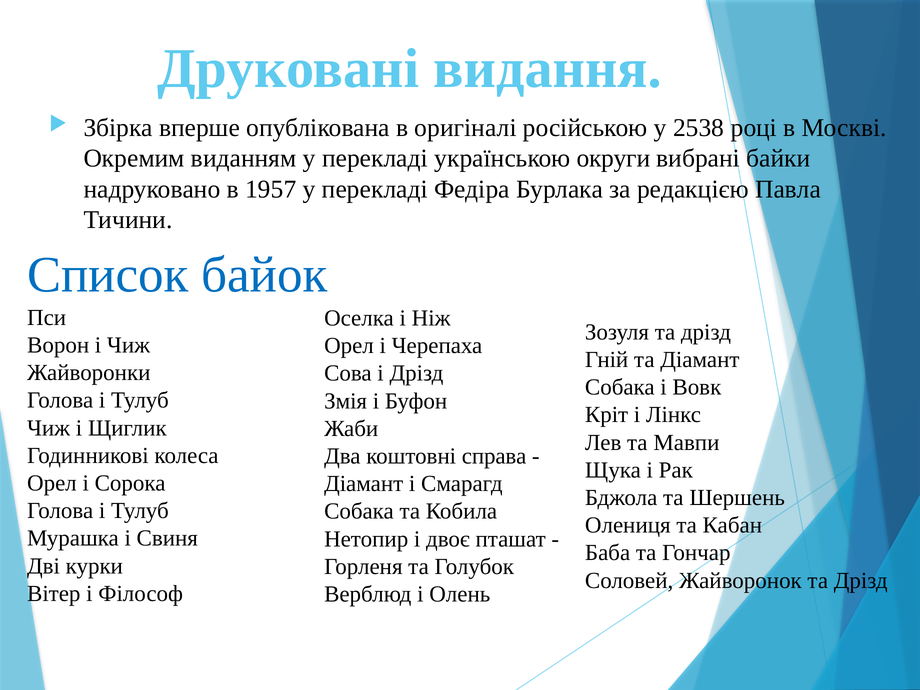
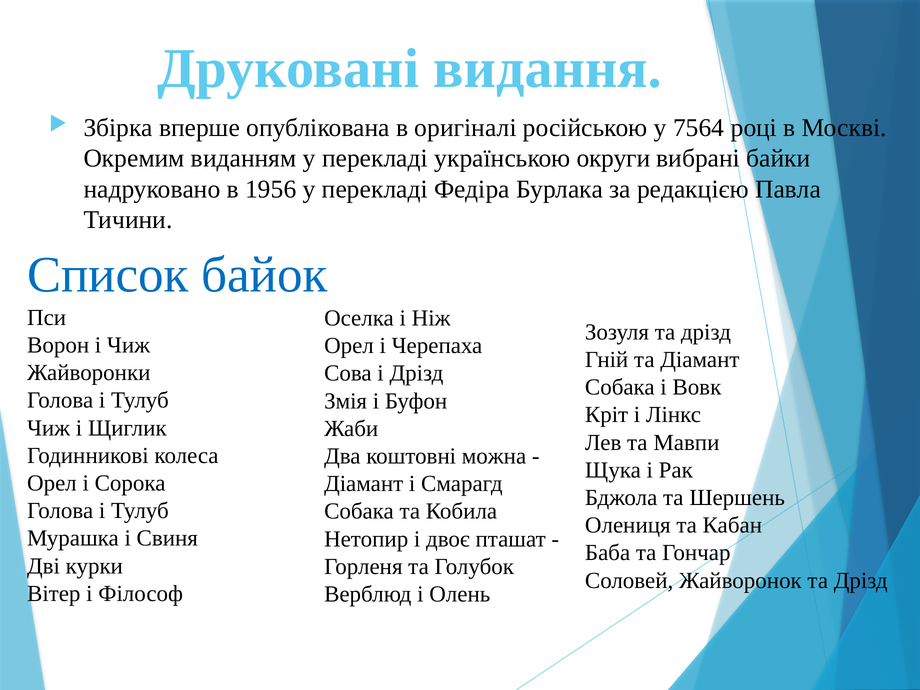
2538: 2538 -> 7564 (699, 128)
1957: 1957 -> 1956 (271, 189)
справа: справа -> можна (494, 456)
